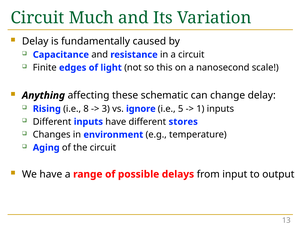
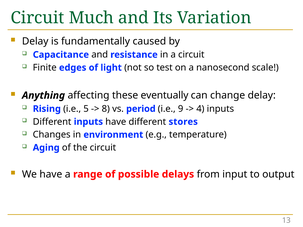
this: this -> test (165, 68)
schematic: schematic -> eventually (165, 96)
8: 8 -> 5 (86, 109)
3: 3 -> 8 (106, 109)
ignore: ignore -> period (141, 109)
5: 5 -> 9 (181, 109)
1: 1 -> 4 (200, 109)
